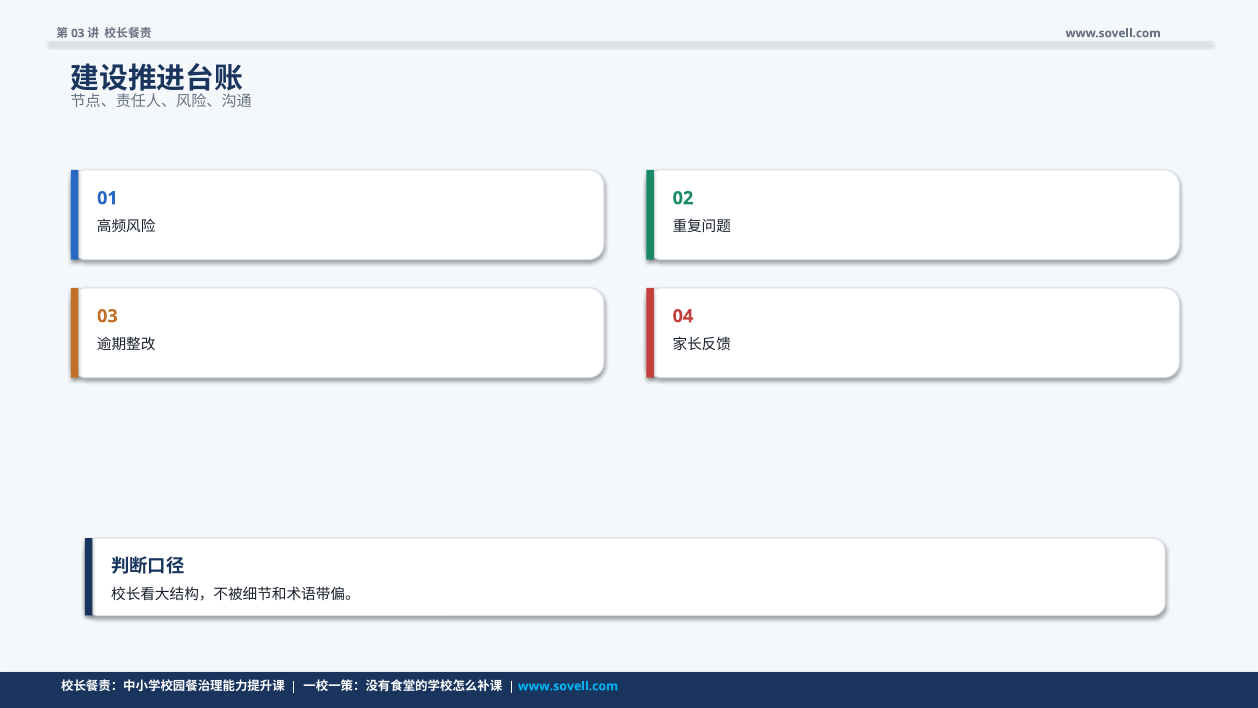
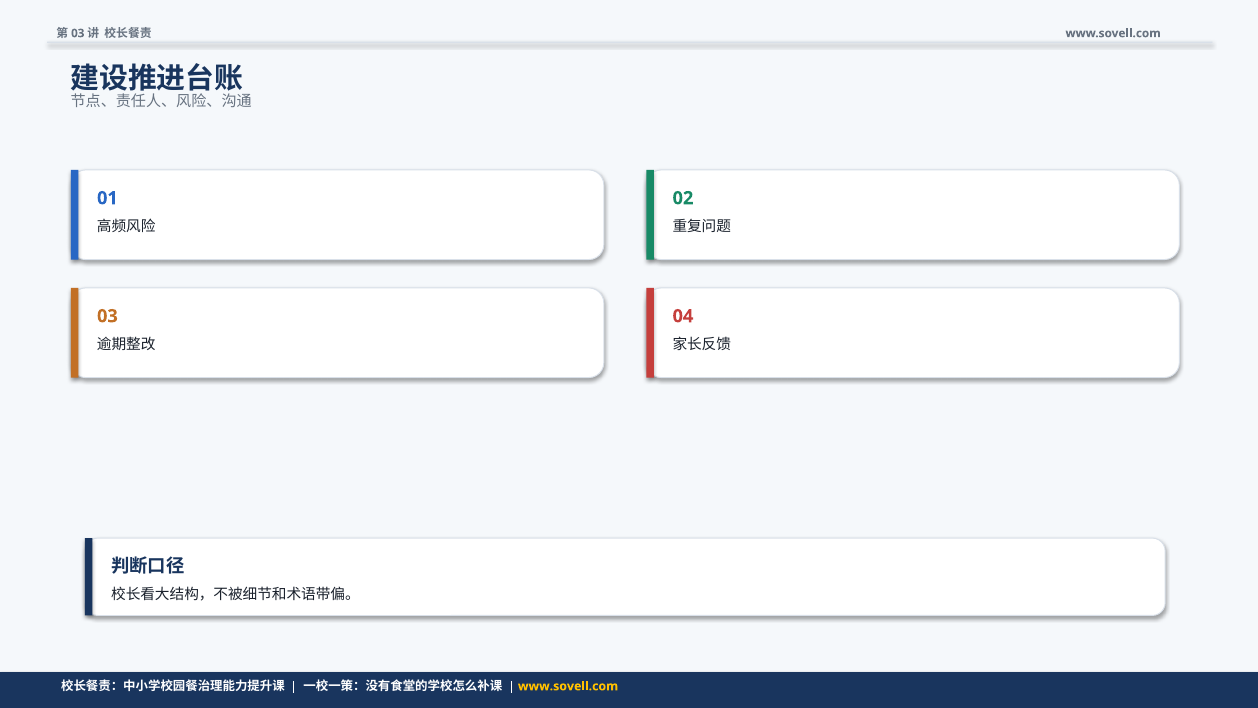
www.sovell.com colour: light blue -> yellow (568, 686)
